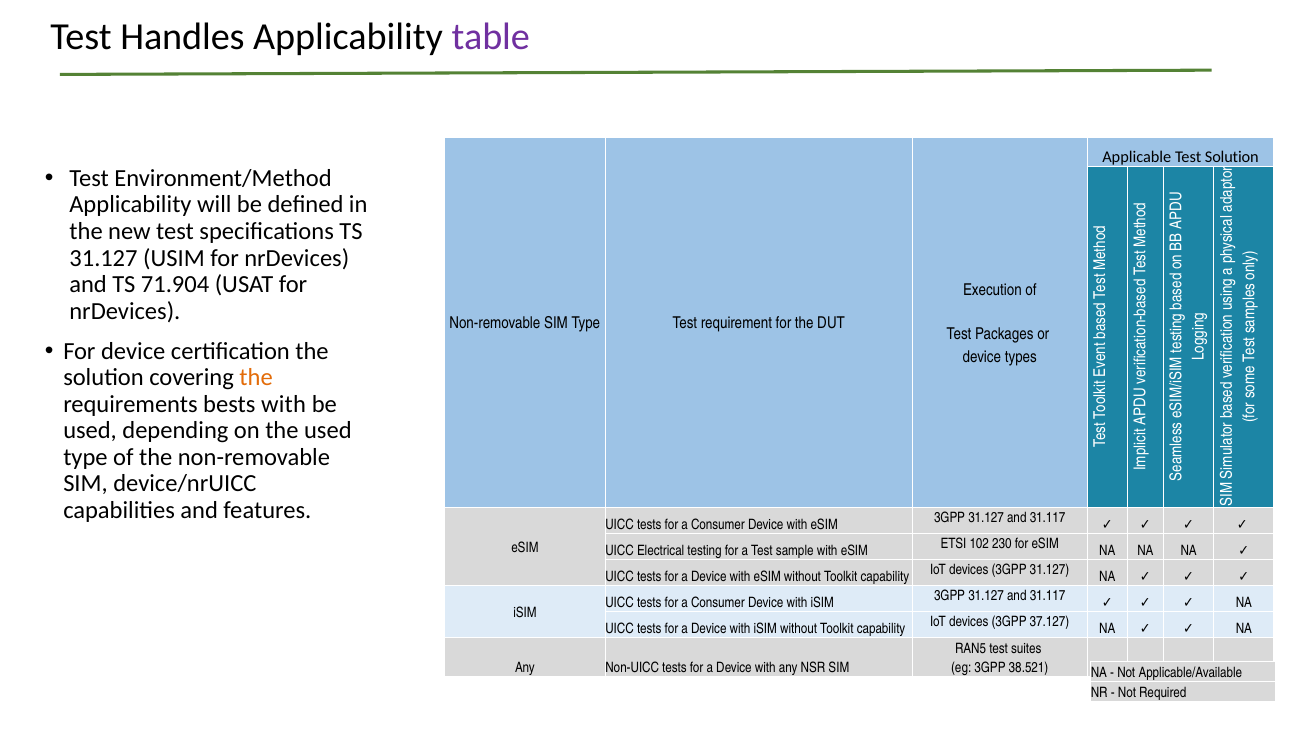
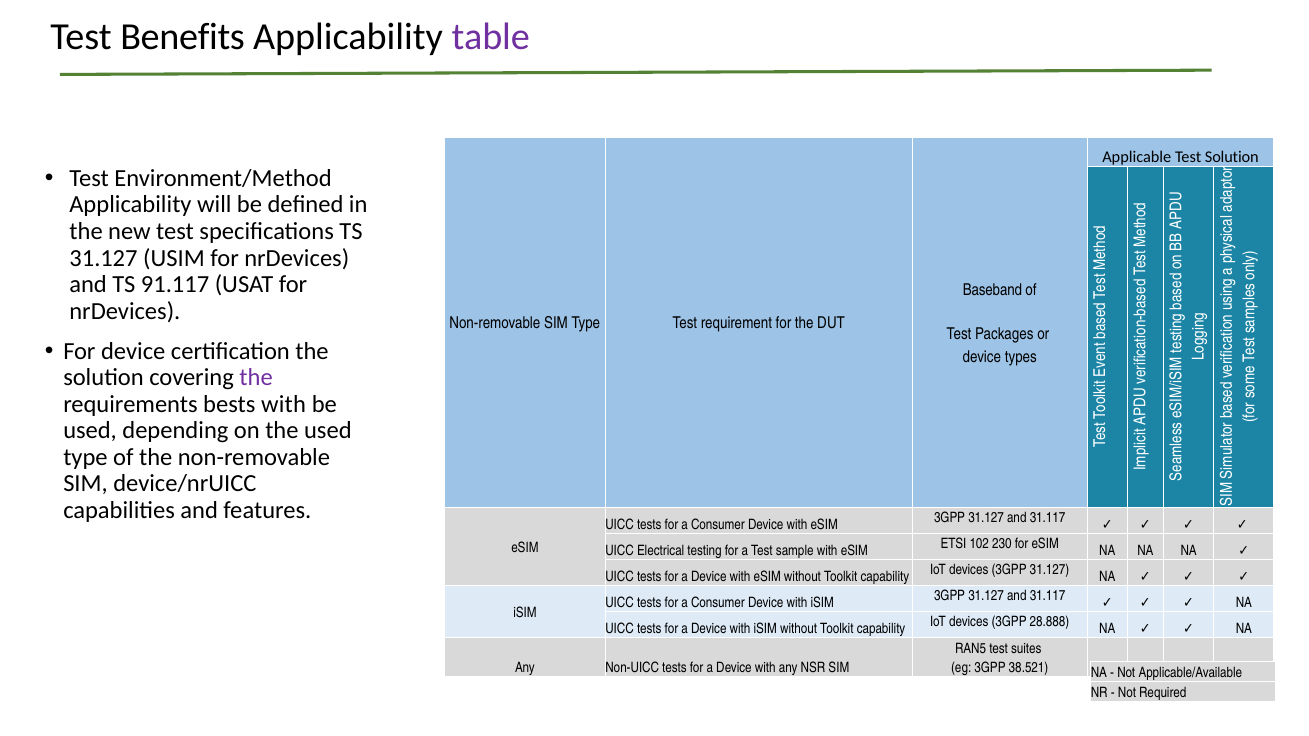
Handles: Handles -> Benefits (183, 37)
71.904: 71.904 -> 91.117 (175, 285)
Execution: Execution -> Baseband (992, 290)
the colour: orange -> purple (256, 378)
37.127: 37.127 -> 28.888 (1049, 622)
